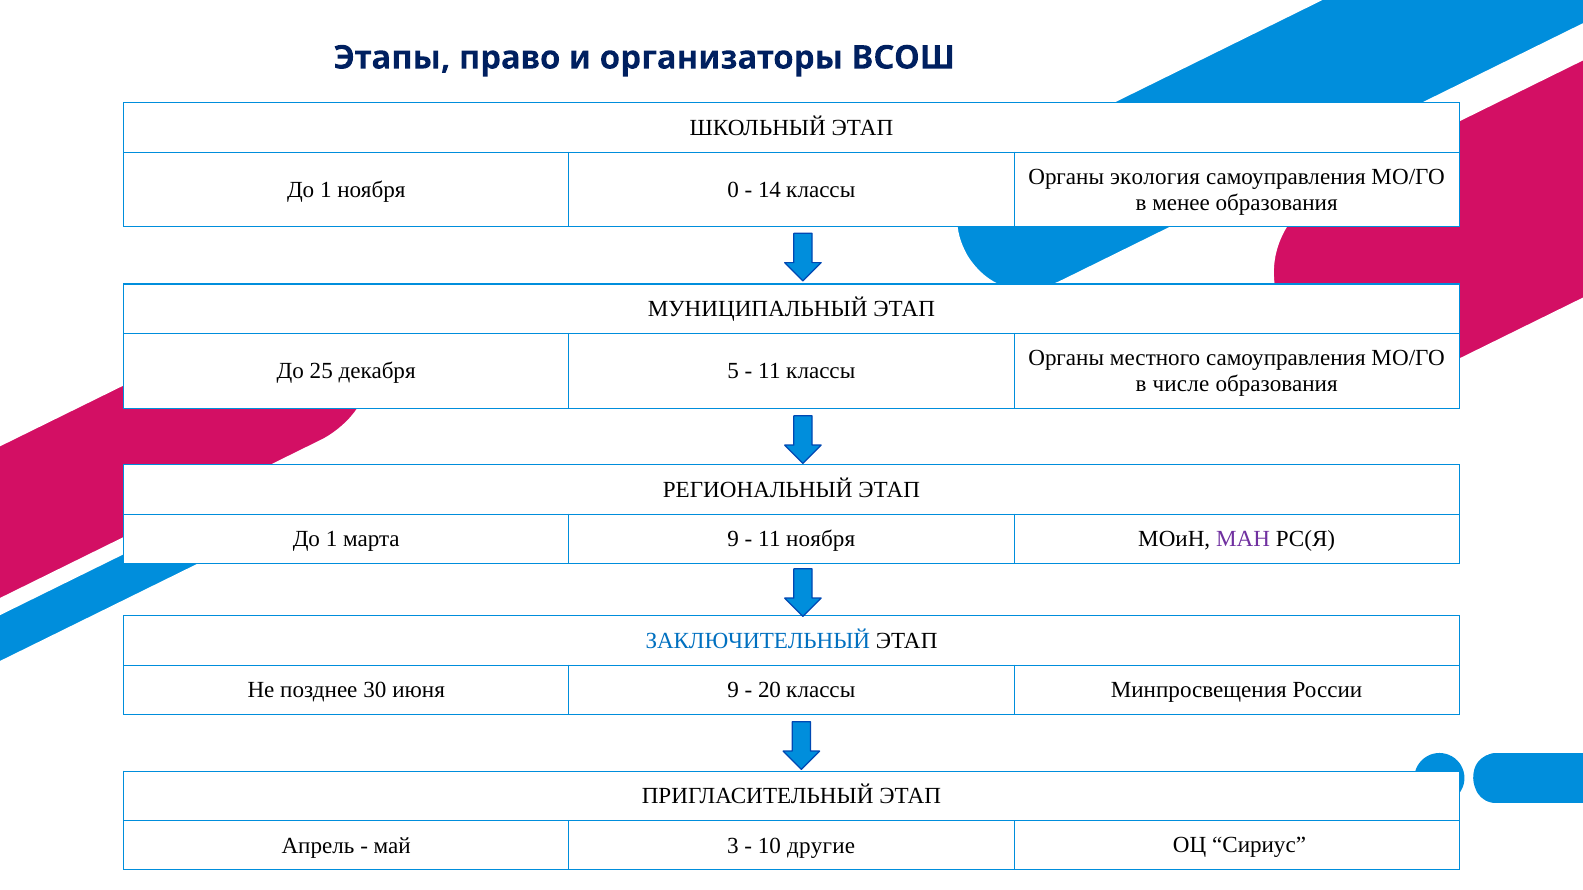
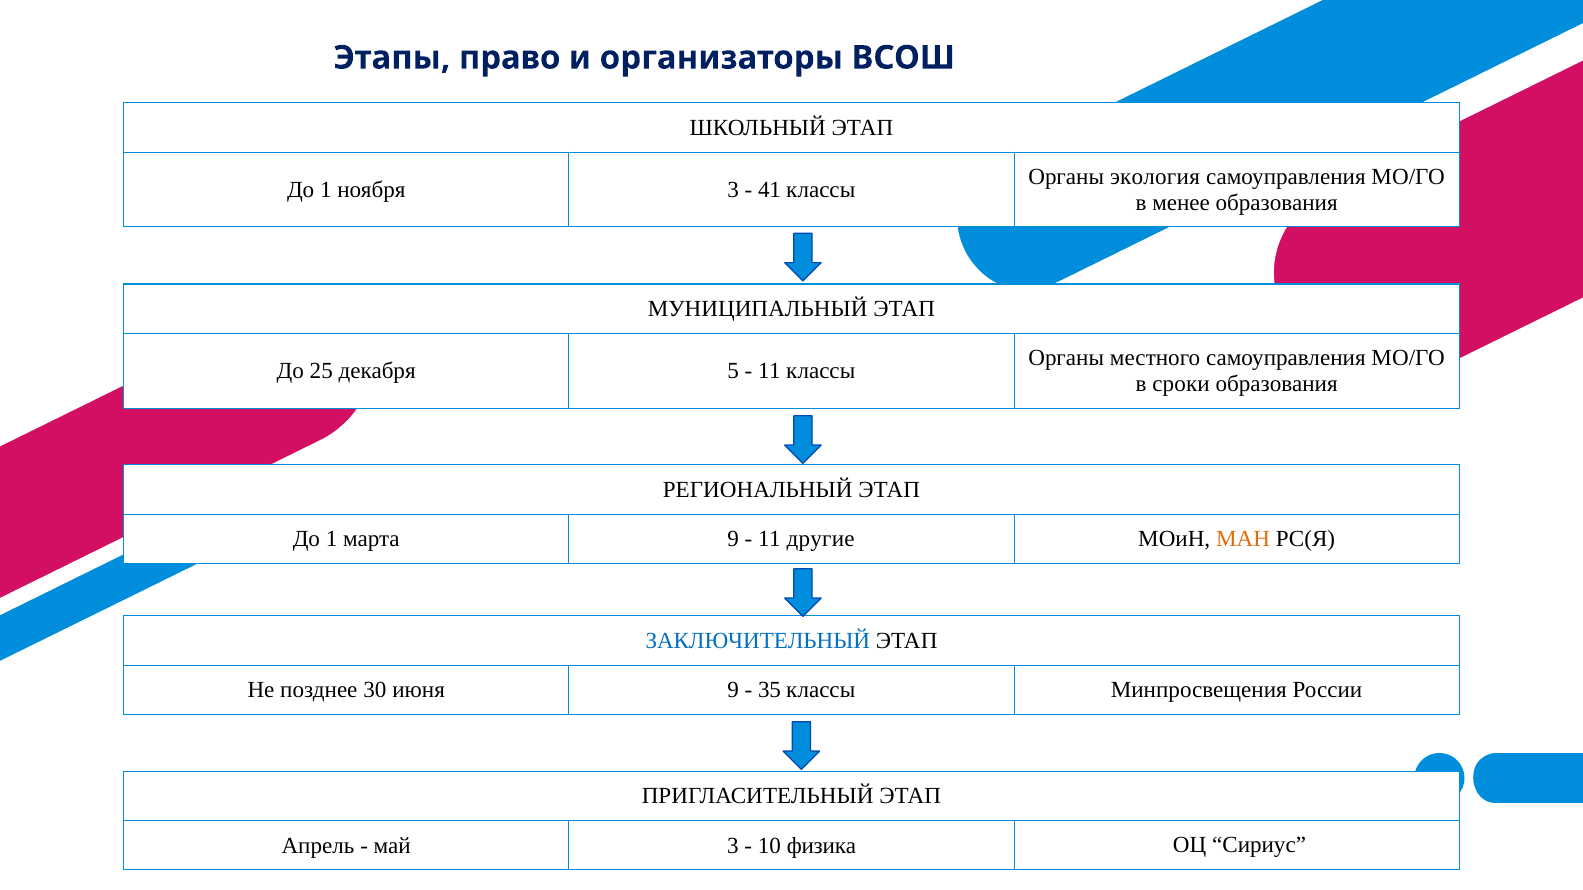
ноября 0: 0 -> 3 (733, 190)
14: 14 -> 41 (769, 190)
числе: числе -> сроки (1181, 384)
11 ноября: ноября -> другие (821, 539)
МАН colour: purple -> orange (1243, 539)
20: 20 -> 35 (769, 690)
другие: другие -> физика (821, 846)
